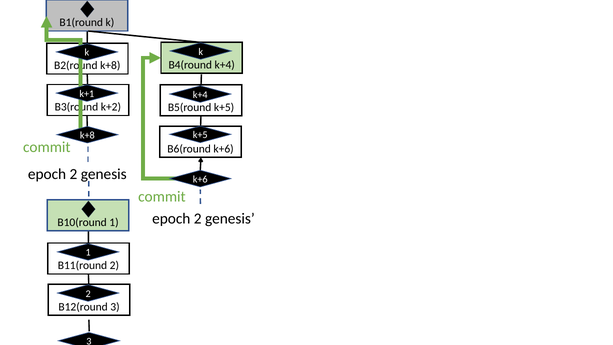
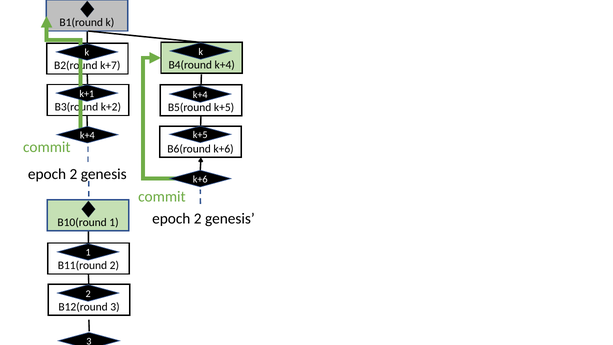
k+8: k+8 -> k+7 (110, 66)
k+8: k+8 -> k+4 (87, 135)
